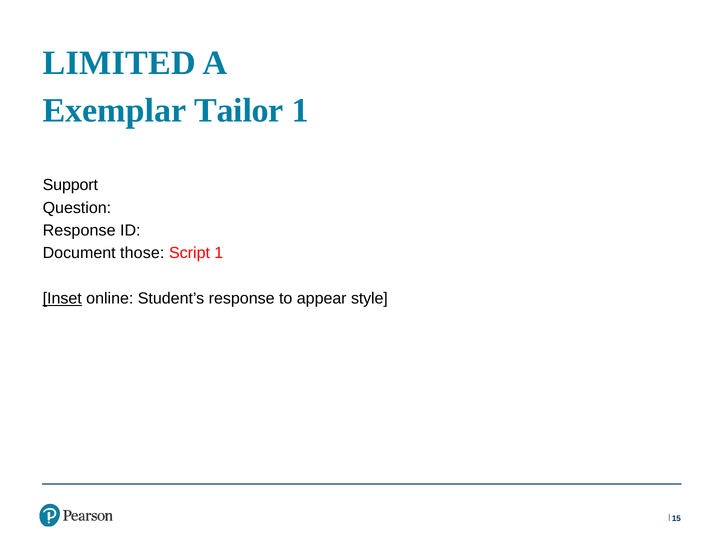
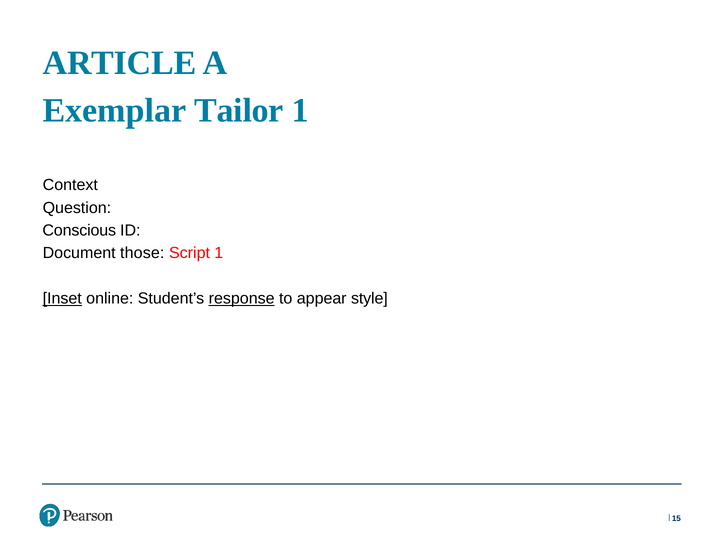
LIMITED: LIMITED -> ARTICLE (119, 63)
Support: Support -> Context (70, 185)
Response: Response -> Conscious (79, 231)
response underline: none -> present (242, 299)
